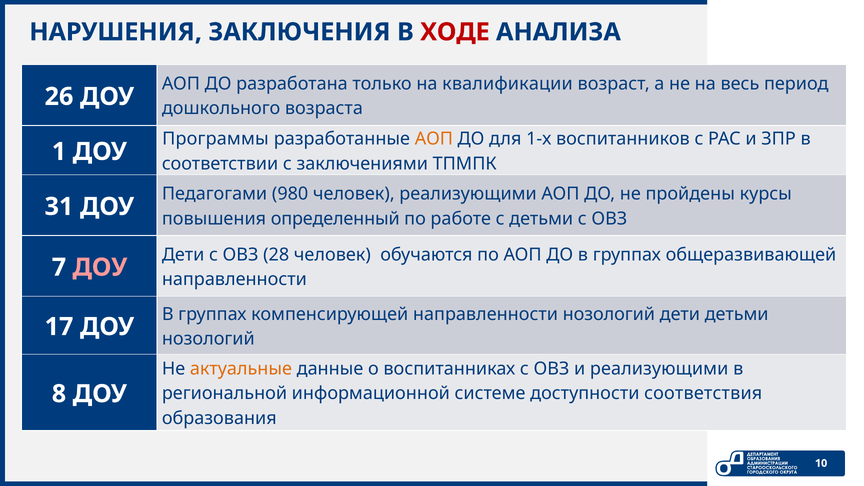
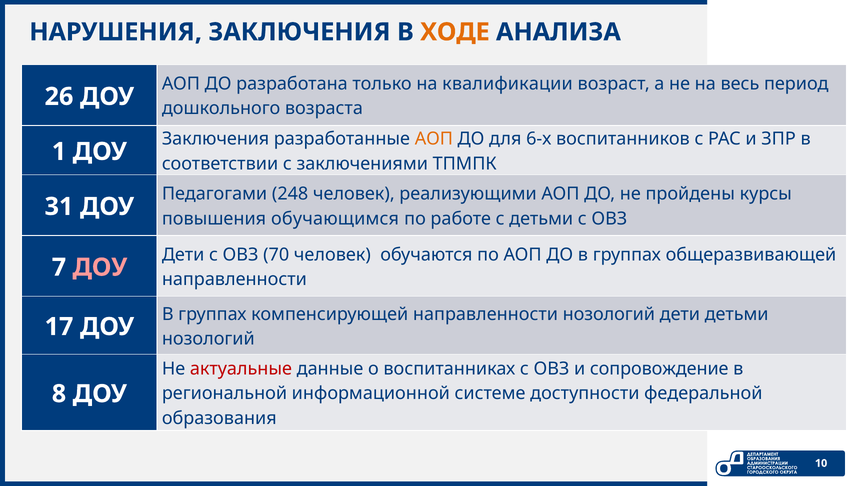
ХОДЕ colour: red -> orange (455, 32)
Программы: Программы -> Заключения (216, 139)
1-х: 1-х -> 6-х (539, 139)
980: 980 -> 248 (290, 194)
определенный: определенный -> обучающимся (335, 219)
28: 28 -> 70 (276, 255)
актуальные colour: orange -> red (241, 369)
и реализующими: реализующими -> сопровождение (659, 369)
соответствия: соответствия -> федеральной (703, 393)
